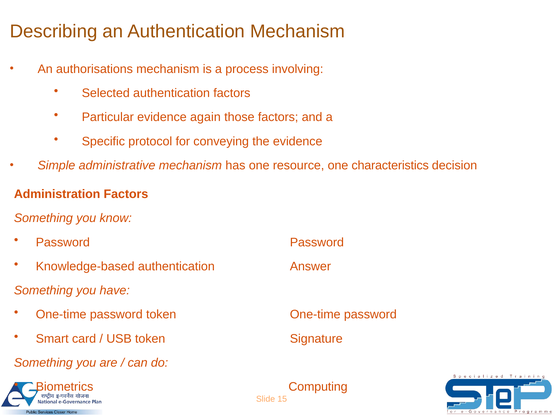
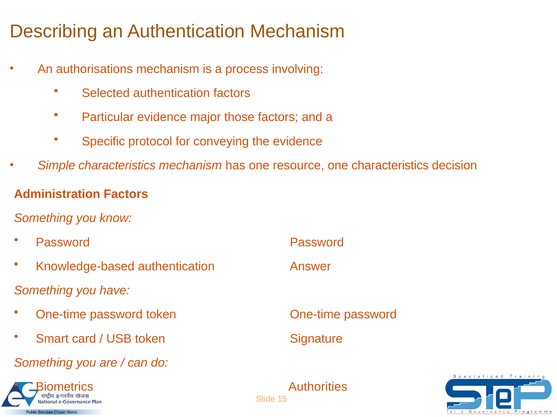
again: again -> major (205, 117)
Simple administrative: administrative -> characteristics (117, 166)
Computing: Computing -> Authorities (318, 388)
